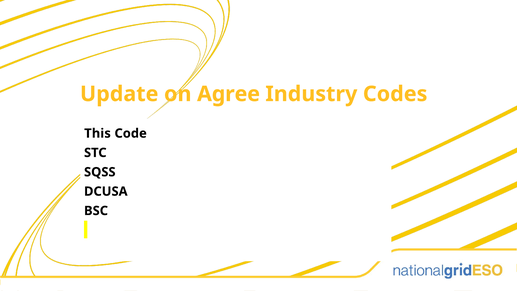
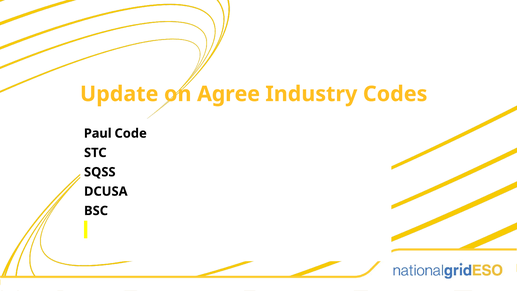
This: This -> Paul (98, 133)
